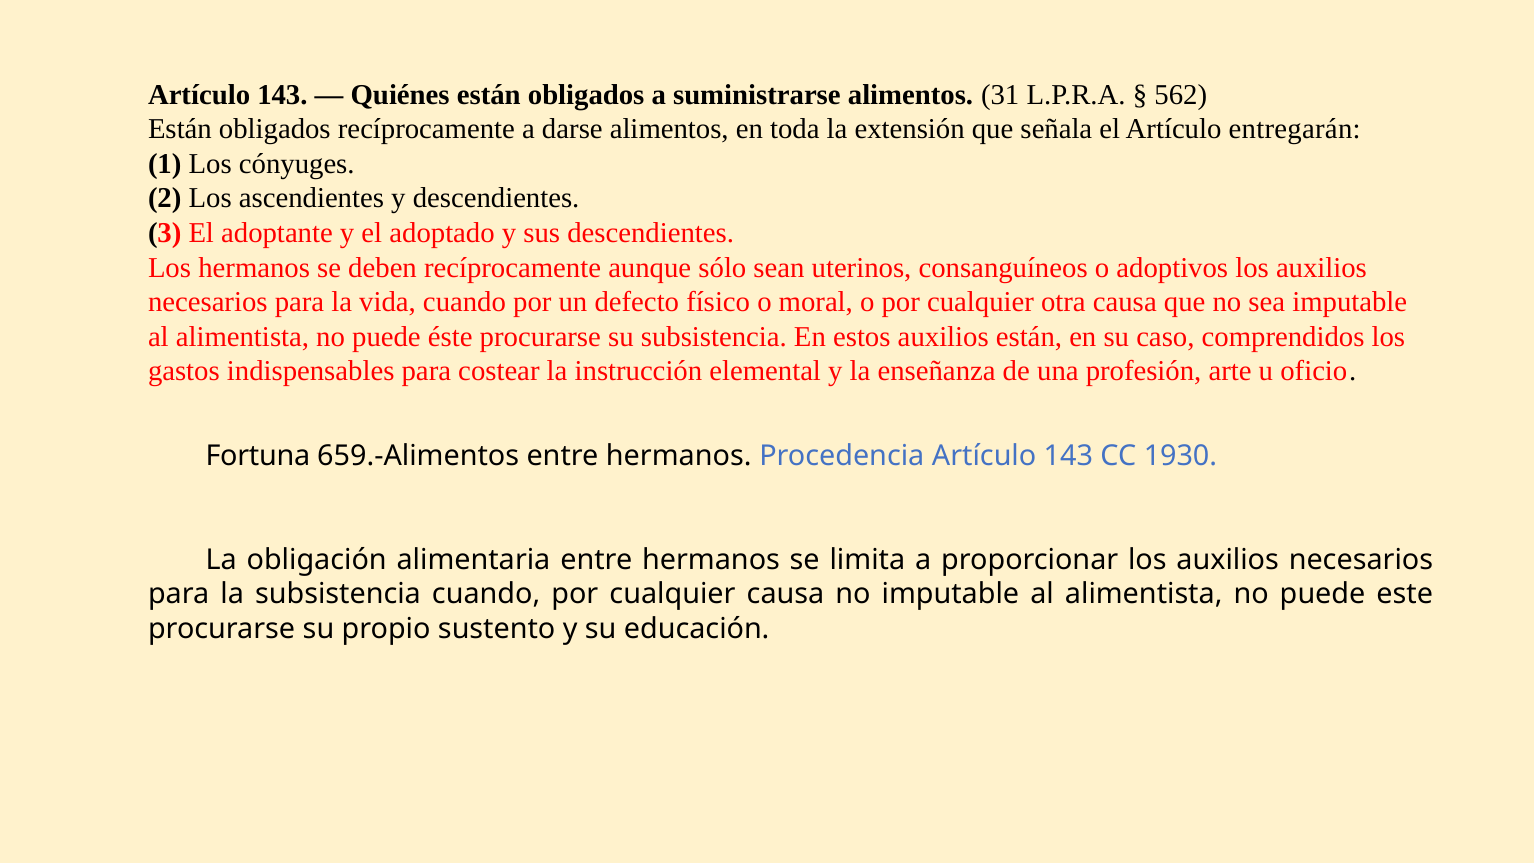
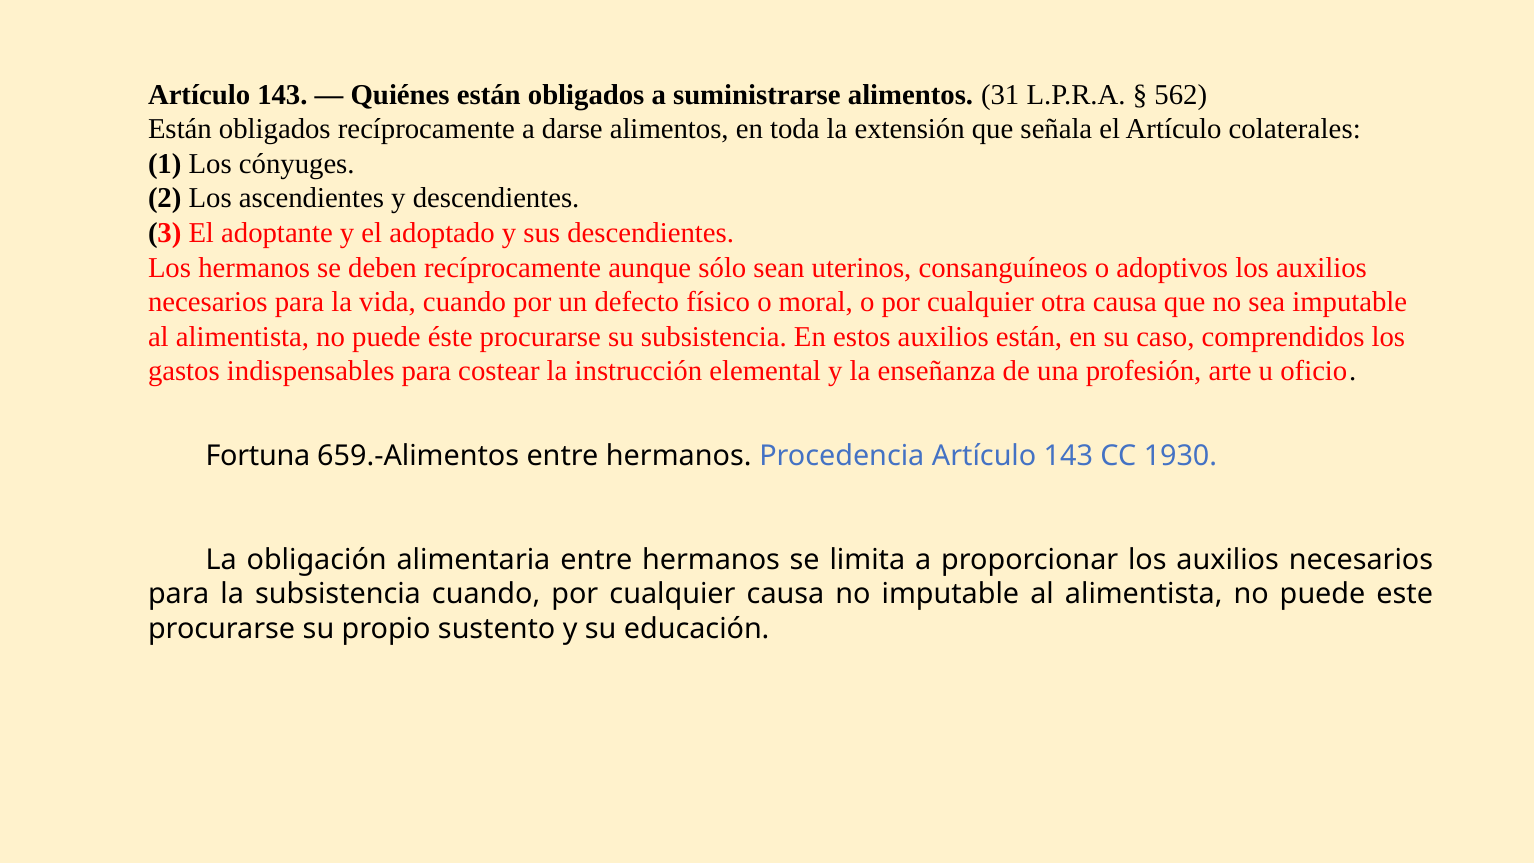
entregarán: entregarán -> colaterales (1295, 129)
